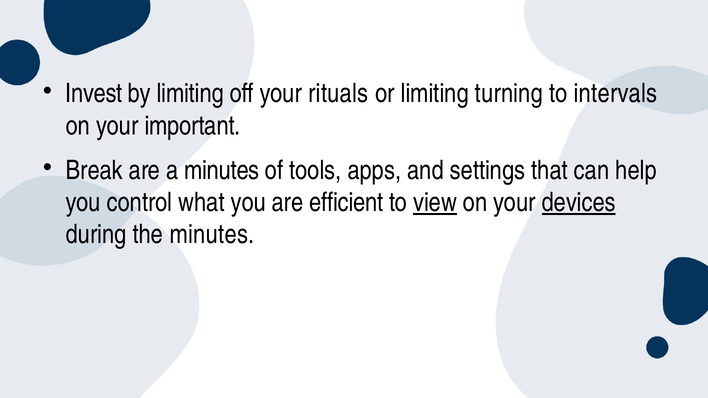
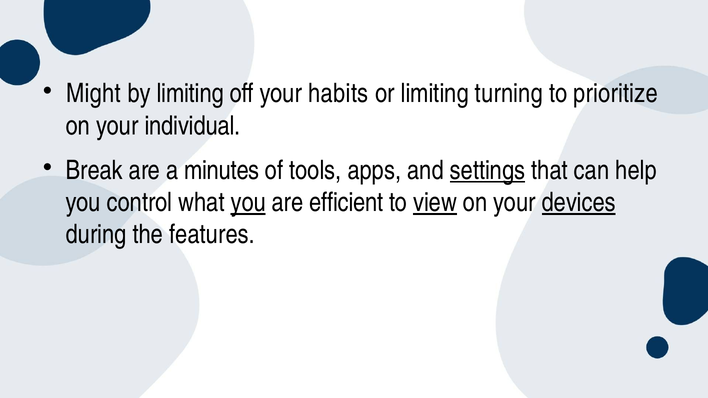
Invest: Invest -> Might (94, 94)
rituals: rituals -> habits (338, 94)
intervals: intervals -> prioritize (616, 94)
important: important -> individual (193, 126)
settings underline: none -> present (488, 171)
you underline: none -> present (248, 203)
the minutes: minutes -> features (212, 235)
